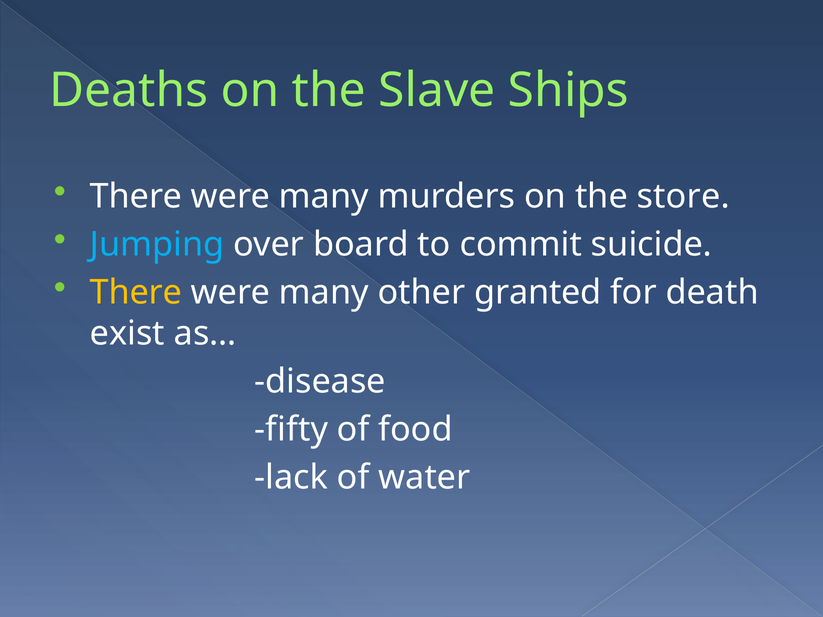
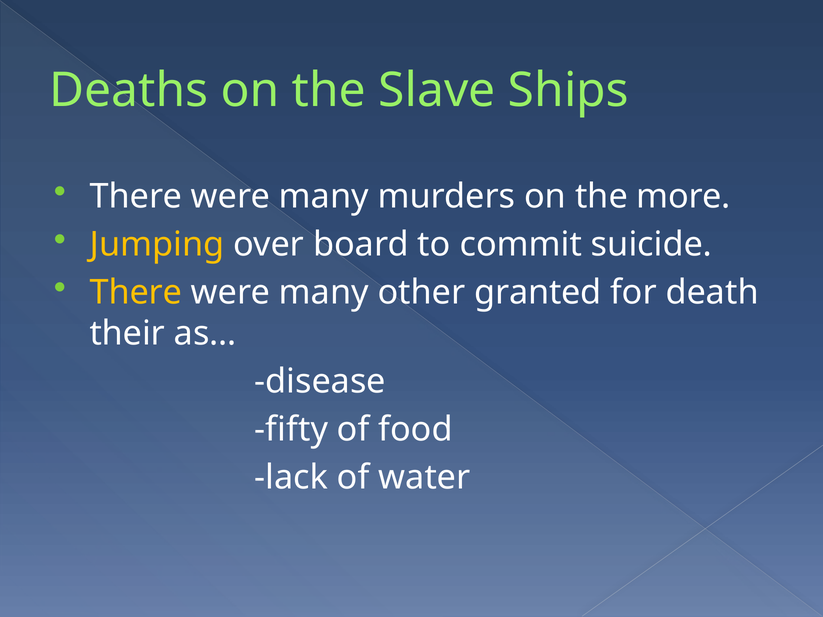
store: store -> more (683, 197)
Jumping colour: light blue -> yellow (157, 245)
exist: exist -> their (127, 334)
